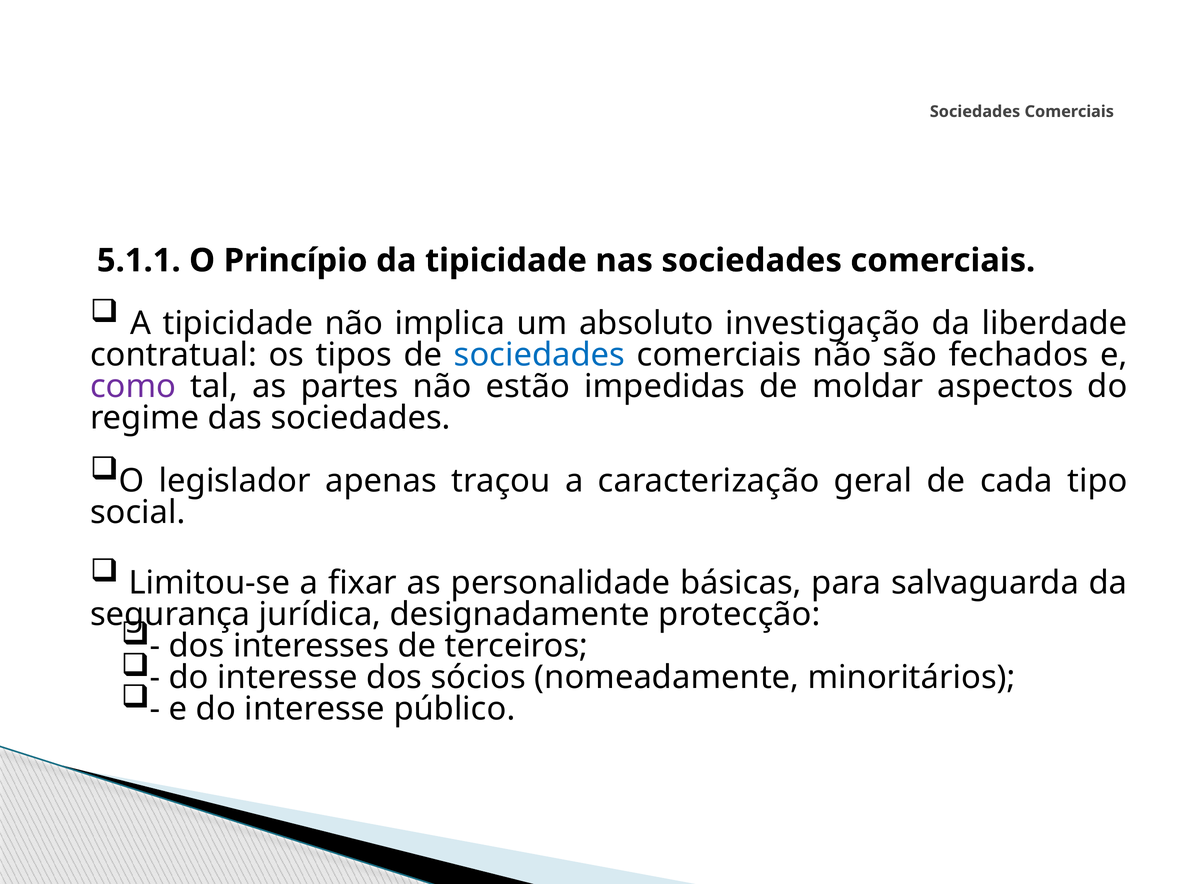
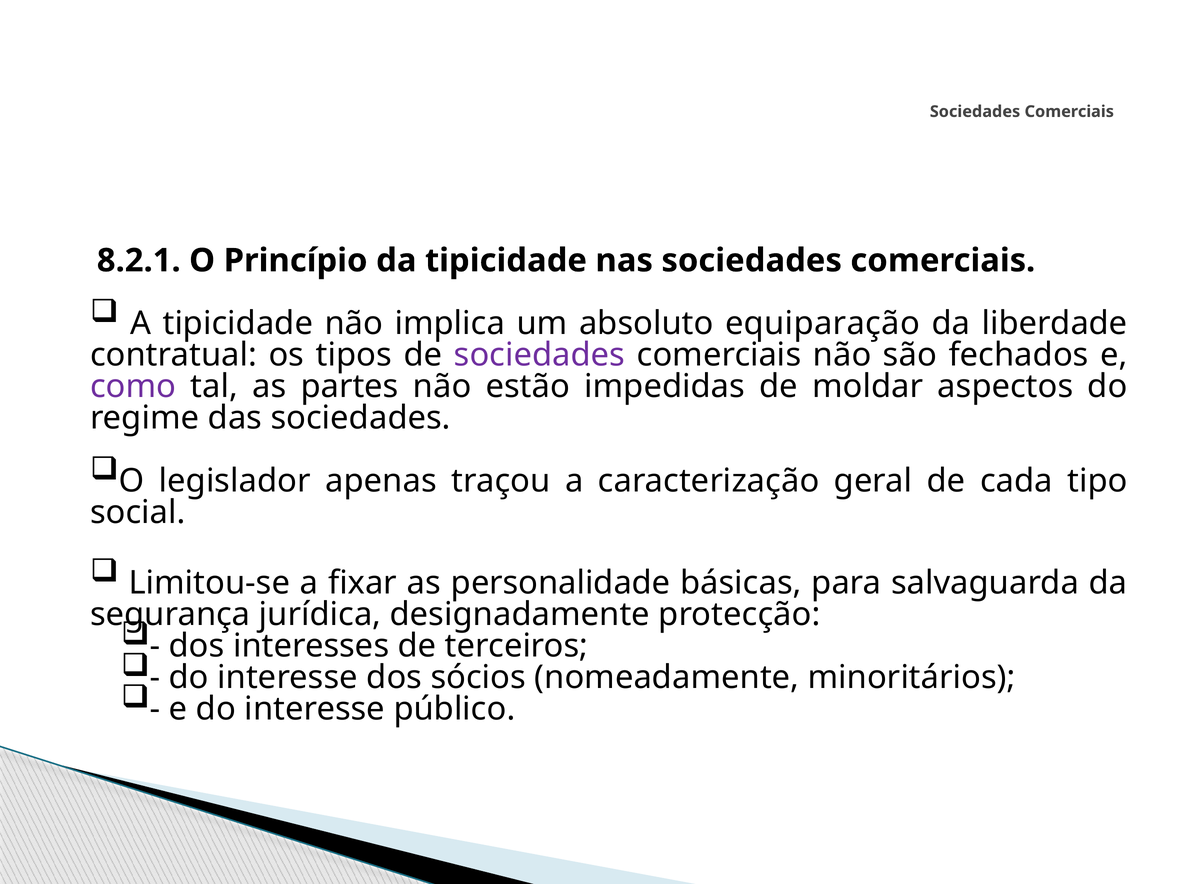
5.1.1: 5.1.1 -> 8.2.1 (139, 261)
investigação: investigação -> equiparação (823, 324)
sociedades colour: blue -> purple (539, 355)
